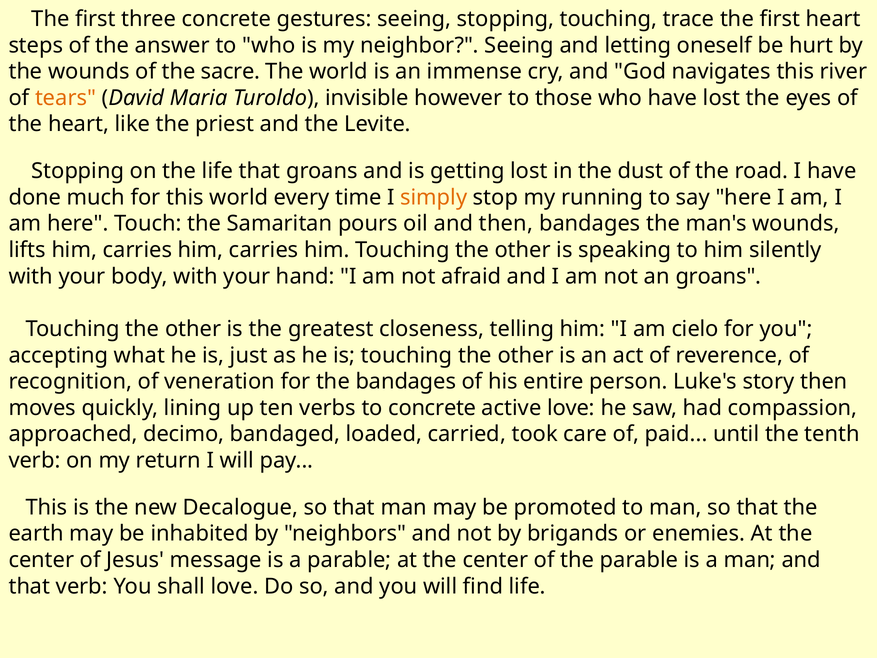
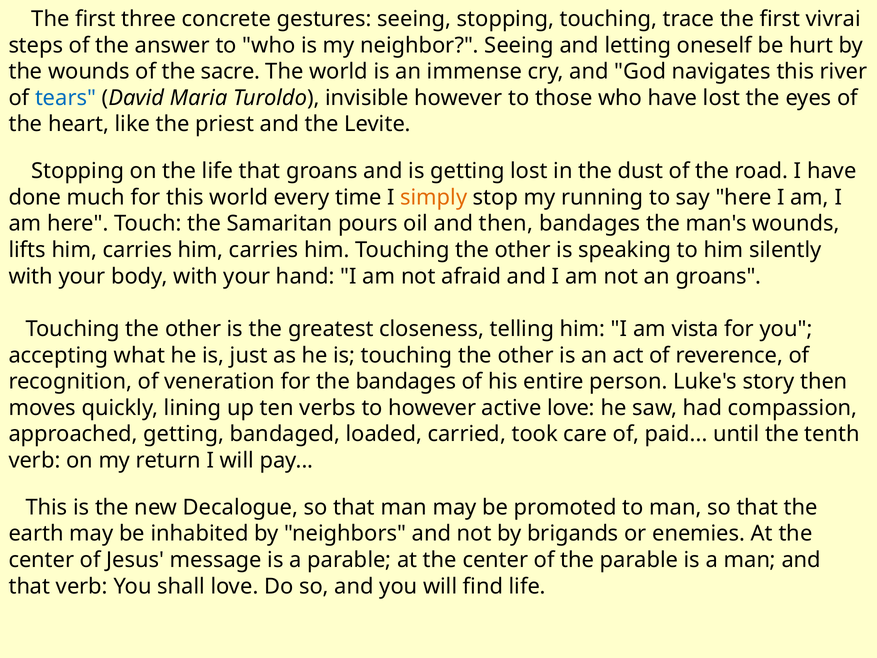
first heart: heart -> vivrai (833, 19)
tears colour: orange -> blue (66, 98)
cielo: cielo -> vista (695, 329)
to concrete: concrete -> however (432, 408)
approached decimo: decimo -> getting (184, 434)
